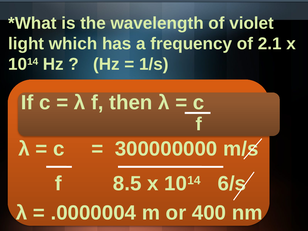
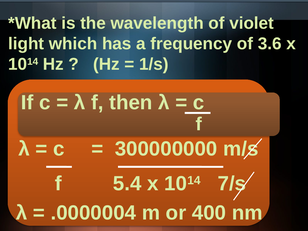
2.1: 2.1 -> 3.6 (270, 44)
8.5: 8.5 -> 5.4 (127, 184)
6/s: 6/s -> 7/s (232, 184)
